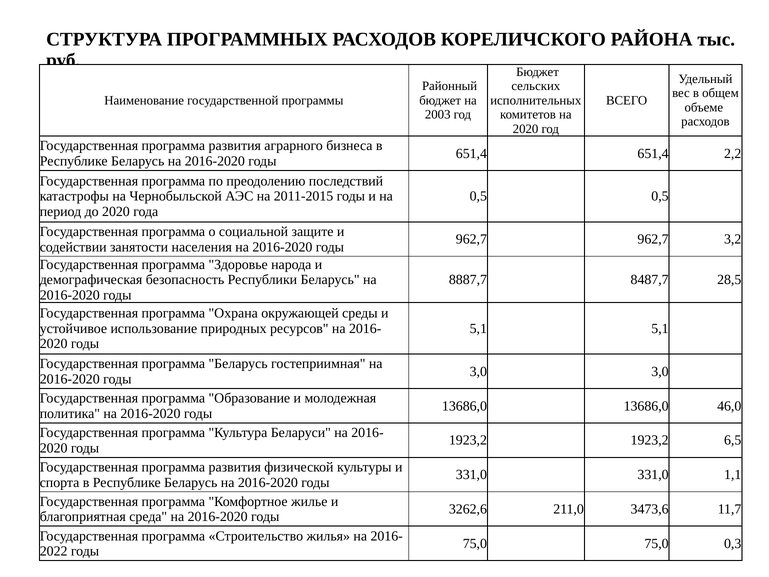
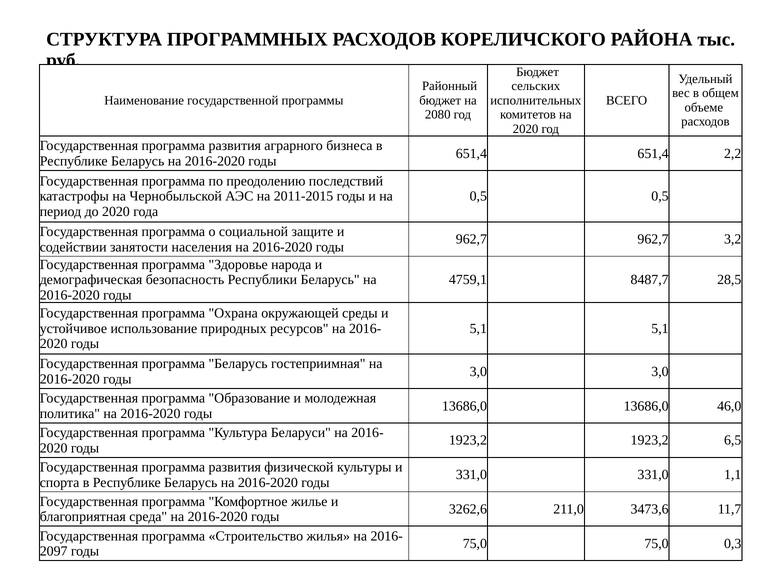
2003: 2003 -> 2080 (438, 115)
8887,7: 8887,7 -> 4759,1 (468, 280)
2022: 2022 -> 2097 (54, 551)
